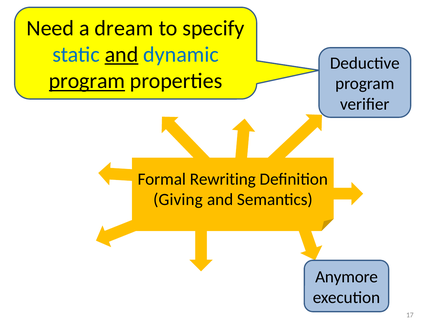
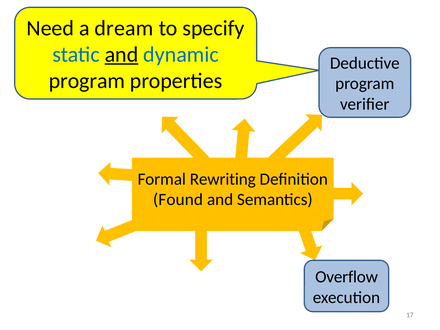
program underline: present -> none (87, 81)
Giving: Giving -> Found (178, 200)
Anymore: Anymore -> Overflow (347, 277)
